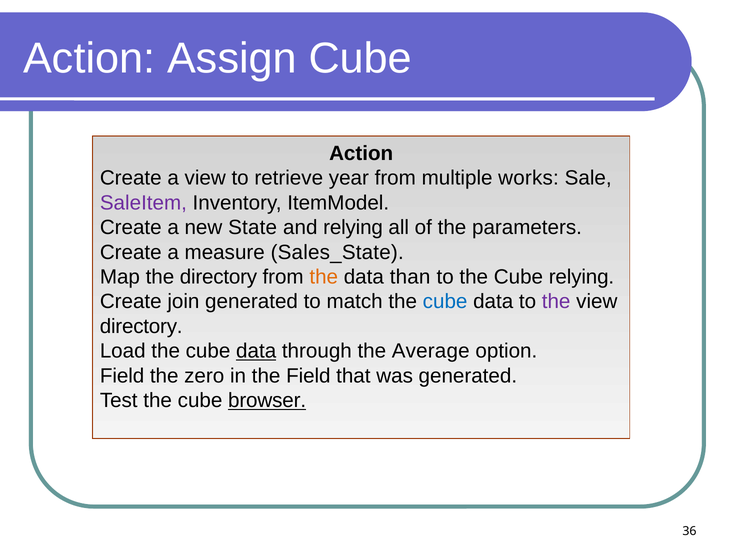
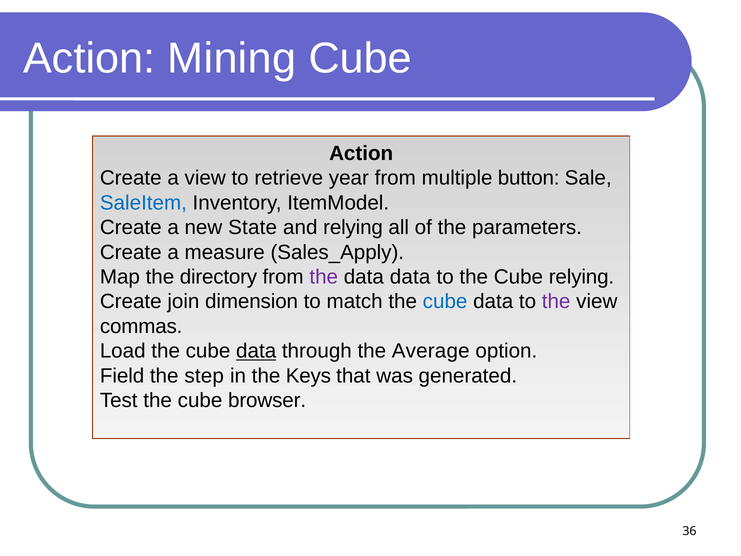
Assign: Assign -> Mining (232, 59)
works: works -> button (529, 178)
SaleItem colour: purple -> blue (143, 203)
Sales_State: Sales_State -> Sales_Apply (337, 252)
the colour: orange -> purple (324, 277)
data than: than -> data (410, 277)
join generated: generated -> dimension (252, 302)
directory: directory -> commas (141, 326)
zero: zero -> step (204, 376)
the Field: Field -> Keys (308, 376)
browser underline: present -> none (267, 400)
